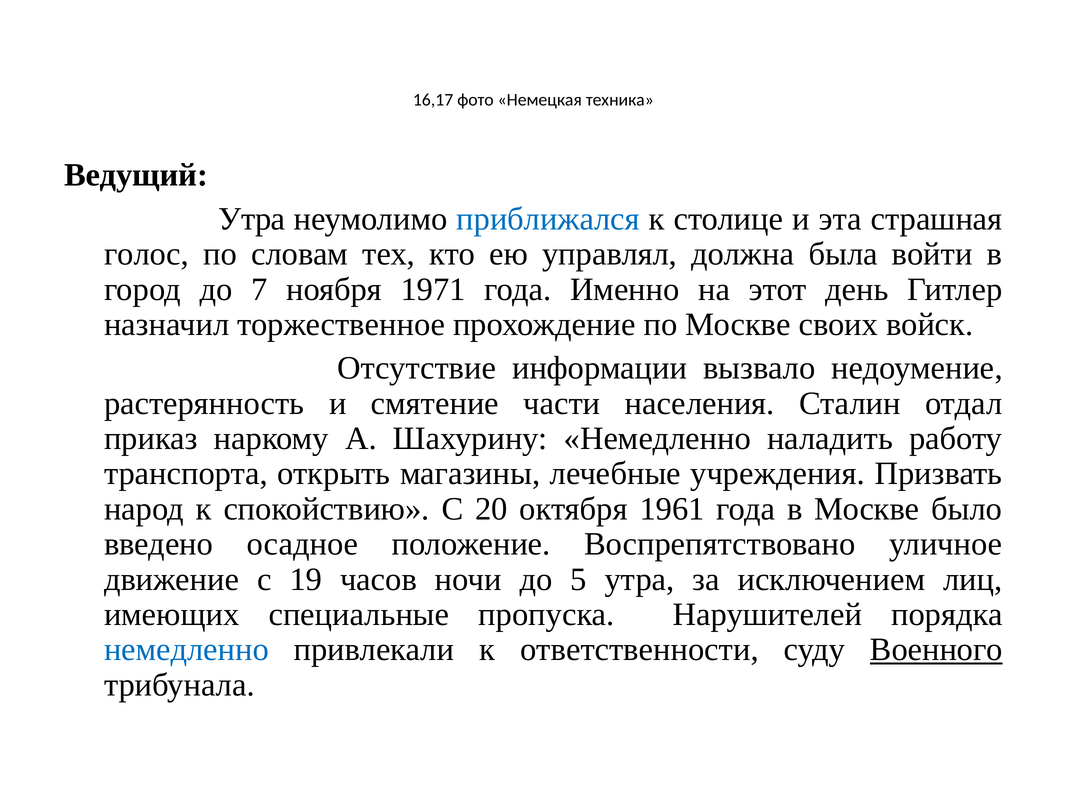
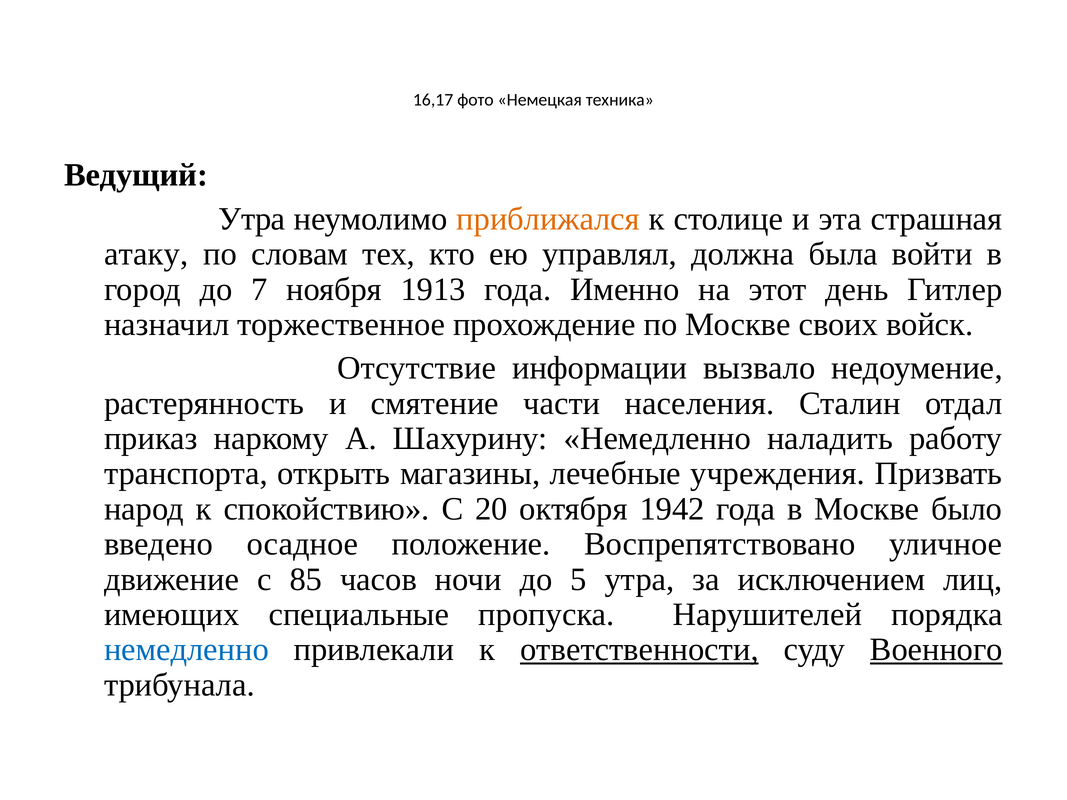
приближался colour: blue -> orange (548, 219)
голос: голос -> атаку (146, 254)
1971: 1971 -> 1913 (433, 289)
1961: 1961 -> 1942 (672, 509)
19: 19 -> 85 (306, 579)
ответственности underline: none -> present (639, 650)
